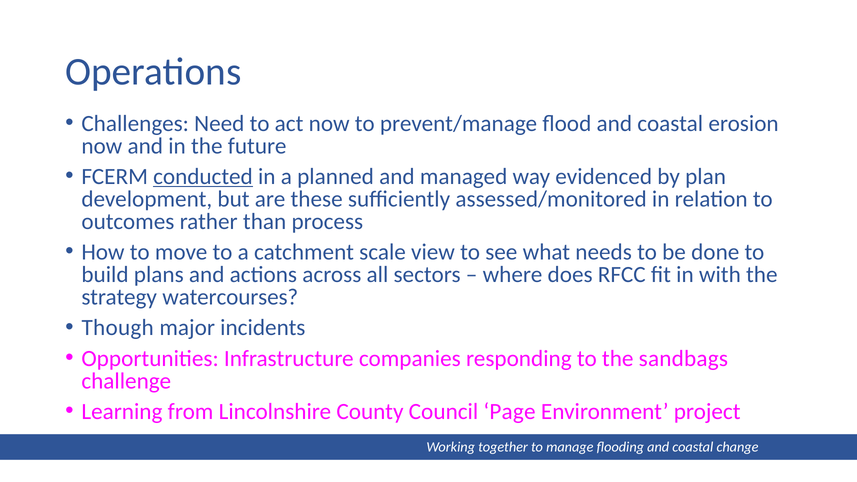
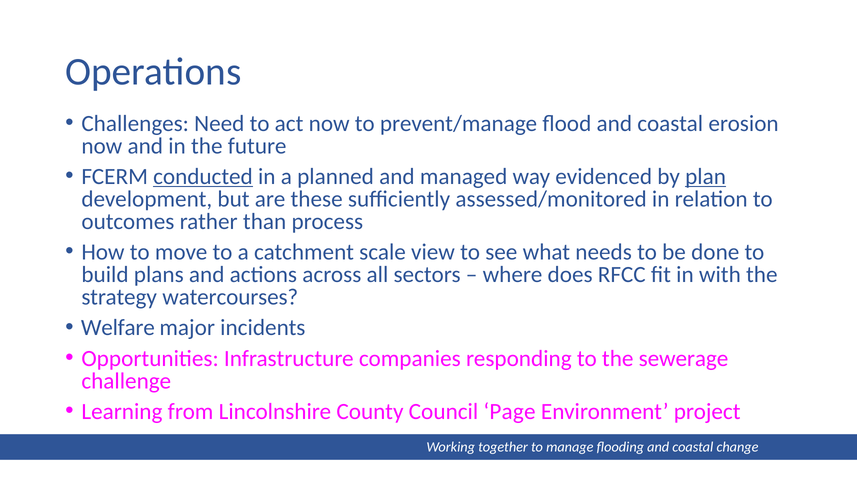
plan underline: none -> present (706, 177)
Though: Though -> Welfare (118, 328)
sandbags: sandbags -> sewerage (684, 358)
